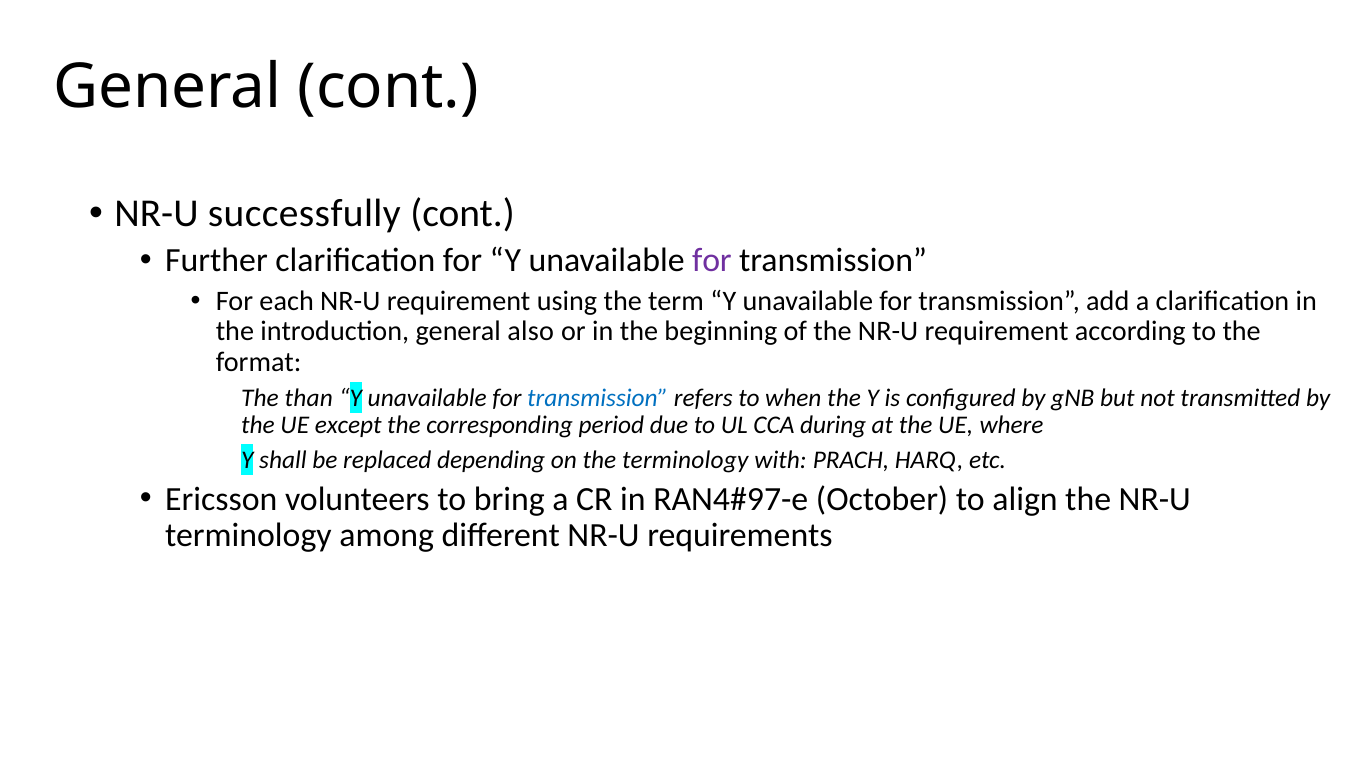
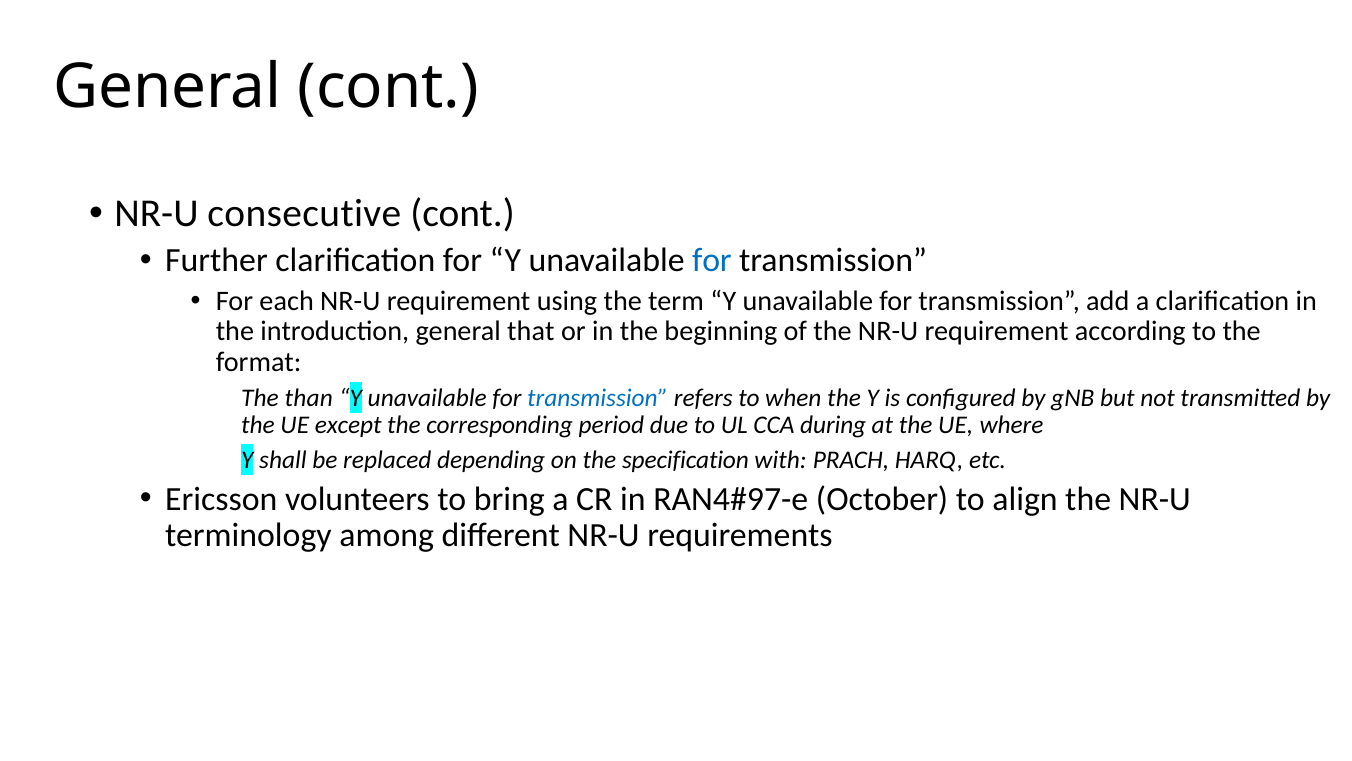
successfully: successfully -> consecutive (304, 214)
for colour: purple -> blue (712, 260)
also: also -> that (531, 331)
the terminology: terminology -> specification (685, 460)
